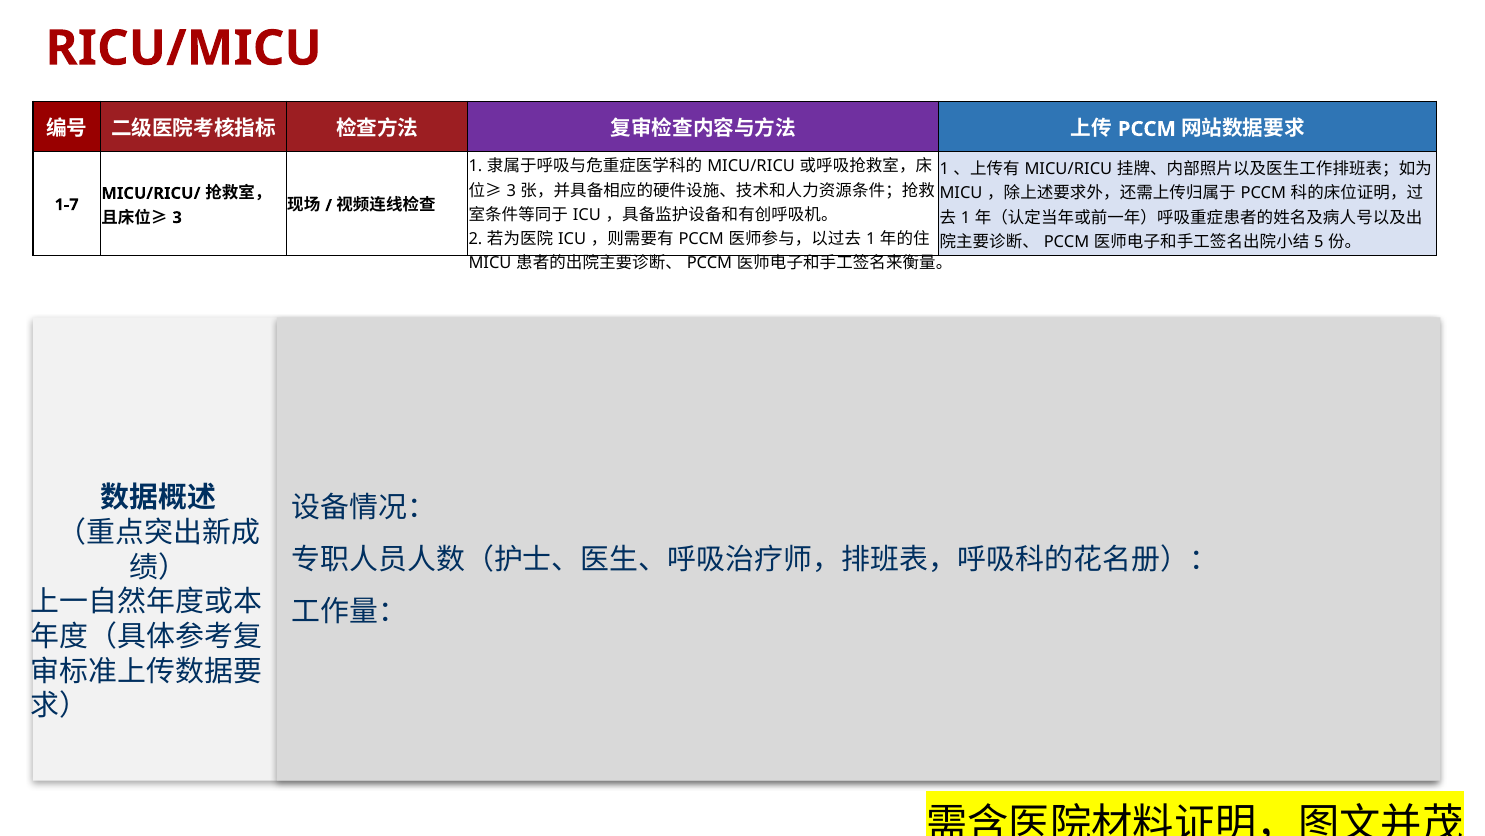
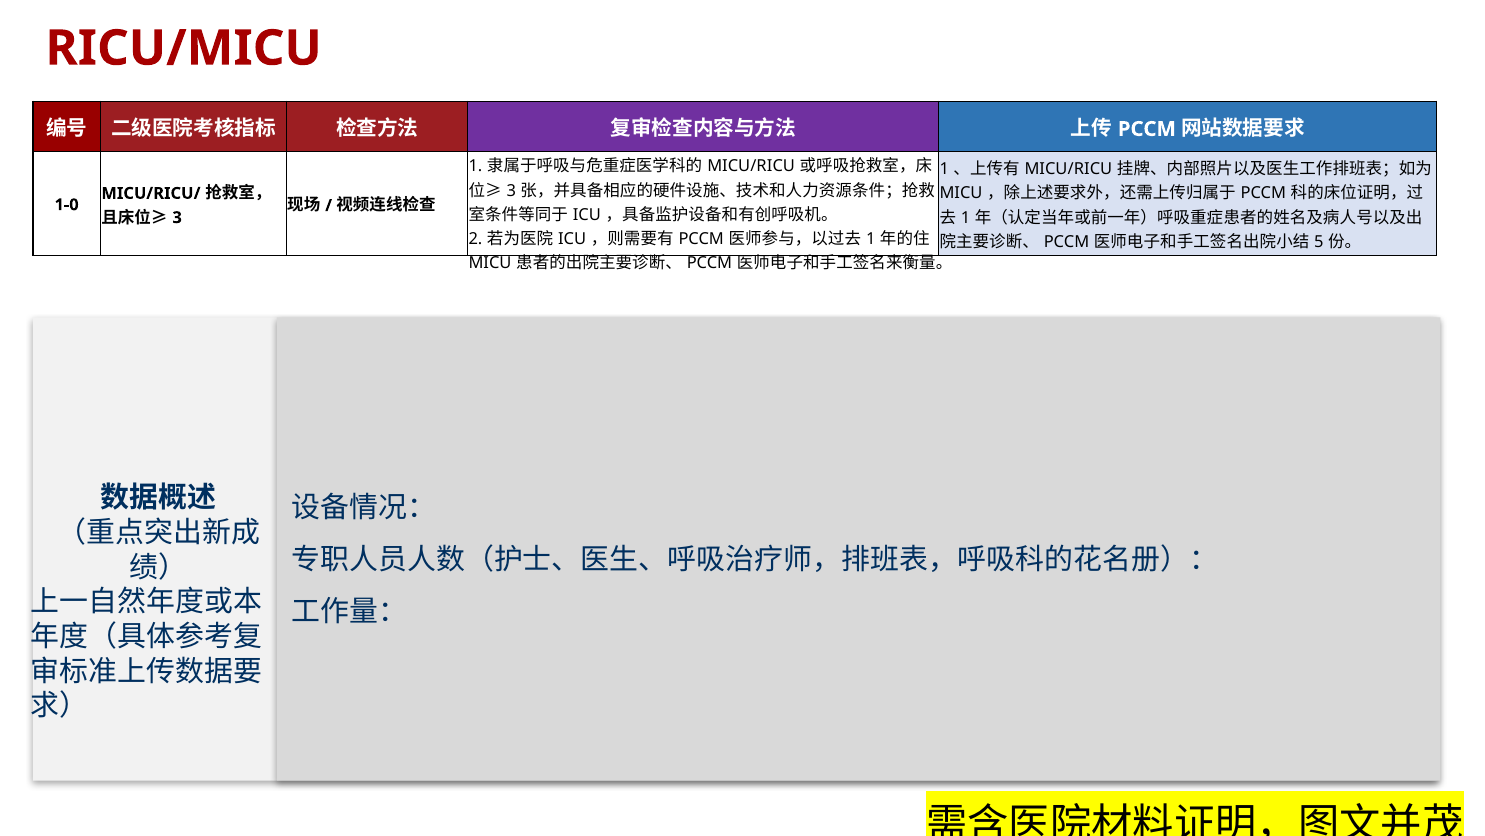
1-7: 1-7 -> 1-0 (67, 205)
